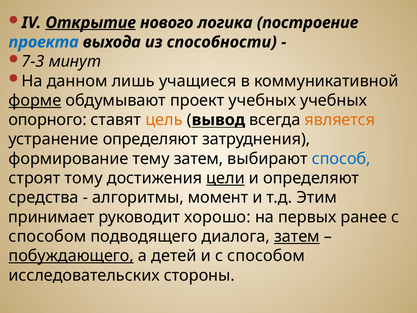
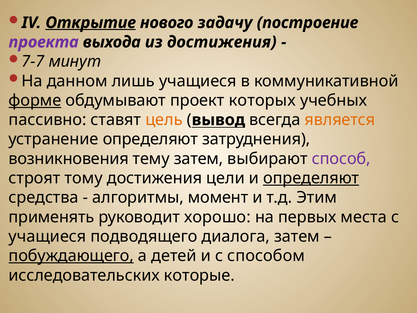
логика: логика -> задачу (225, 23)
проекта colour: blue -> purple (44, 42)
из способности: способности -> достижения (222, 42)
7-3: 7-3 -> 7-7 (33, 61)
проект учебных: учебных -> которых (262, 100)
опорного: опорного -> пассивно (48, 120)
формирование: формирование -> возникновения (69, 159)
способ colour: blue -> purple (341, 159)
цели underline: present -> none (226, 178)
определяют underline: none -> present (311, 178)
принимает: принимает -> применять (52, 217)
ранее: ранее -> места (364, 217)
способом: способом -> учащиеся (47, 236)
затем underline: present -> none (297, 236)
стороны: стороны -> которые (199, 275)
